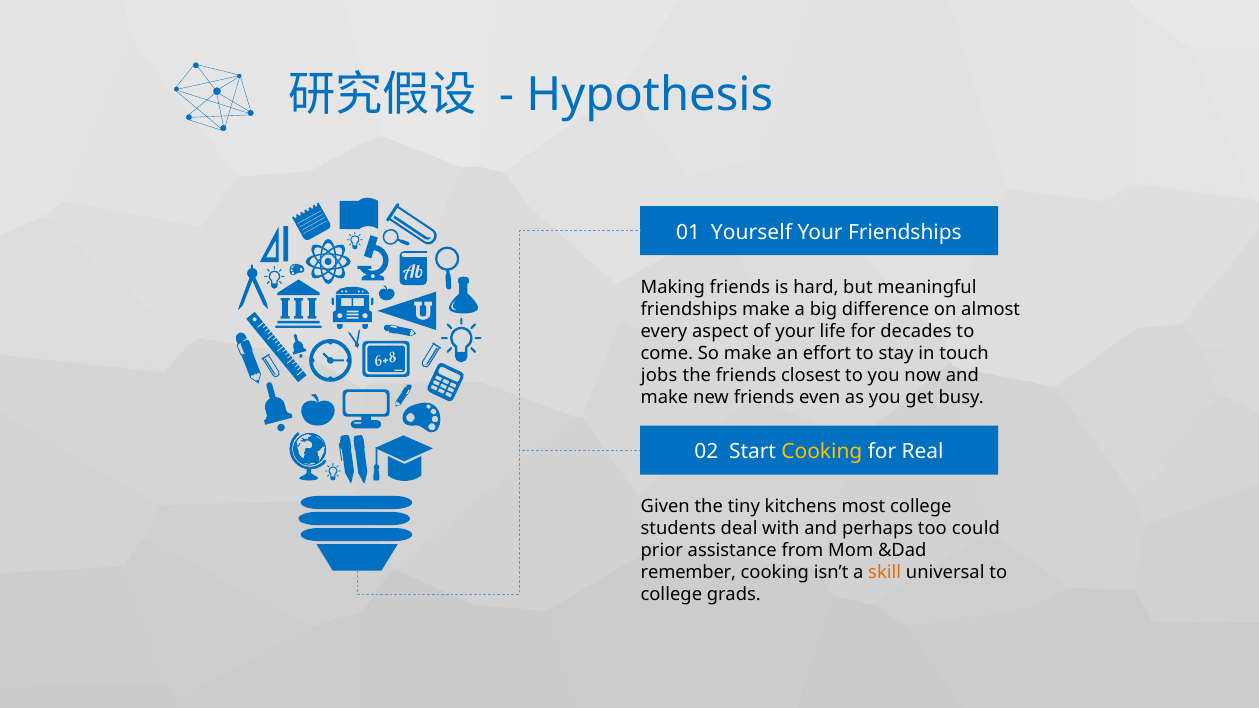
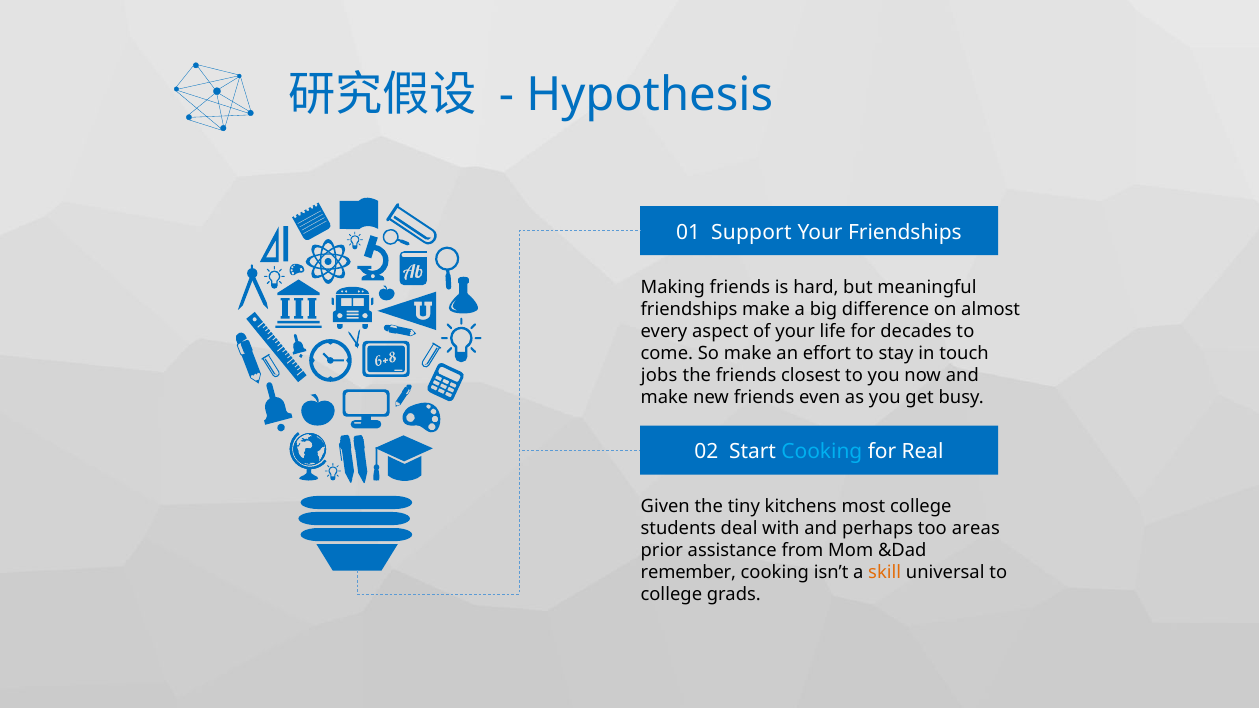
Yourself: Yourself -> Support (751, 232)
Cooking colour: yellow -> light blue (822, 452)
could: could -> areas (976, 529)
